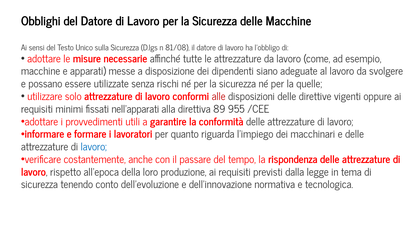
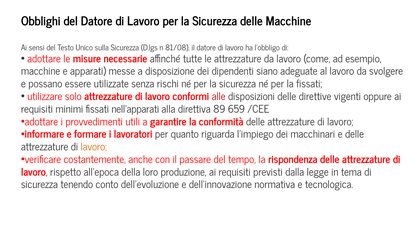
la quelle: quelle -> fissati (309, 84)
955: 955 -> 659 (236, 109)
lavoro colour: blue -> orange (94, 147)
